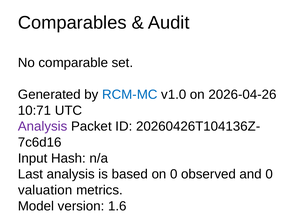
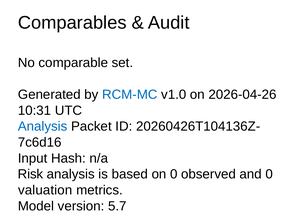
10:71: 10:71 -> 10:31 (35, 111)
Analysis colour: purple -> blue (43, 127)
Last: Last -> Risk (30, 174)
1.6: 1.6 -> 5.7 (117, 206)
